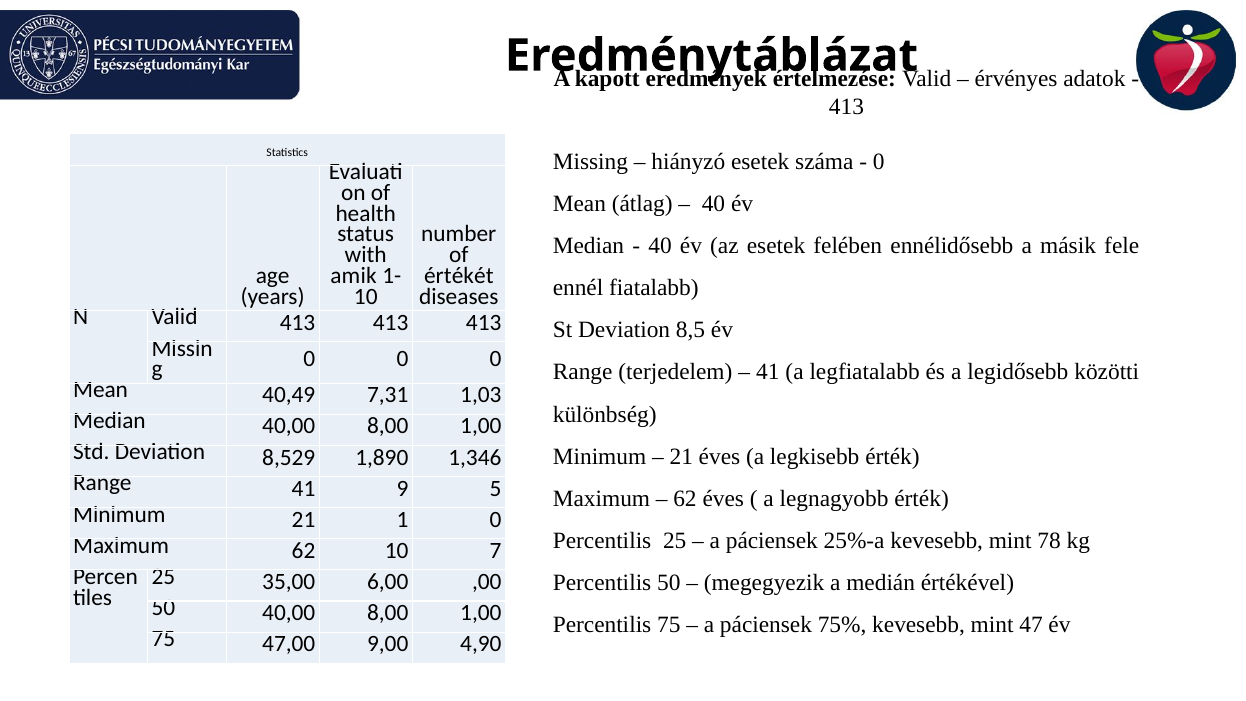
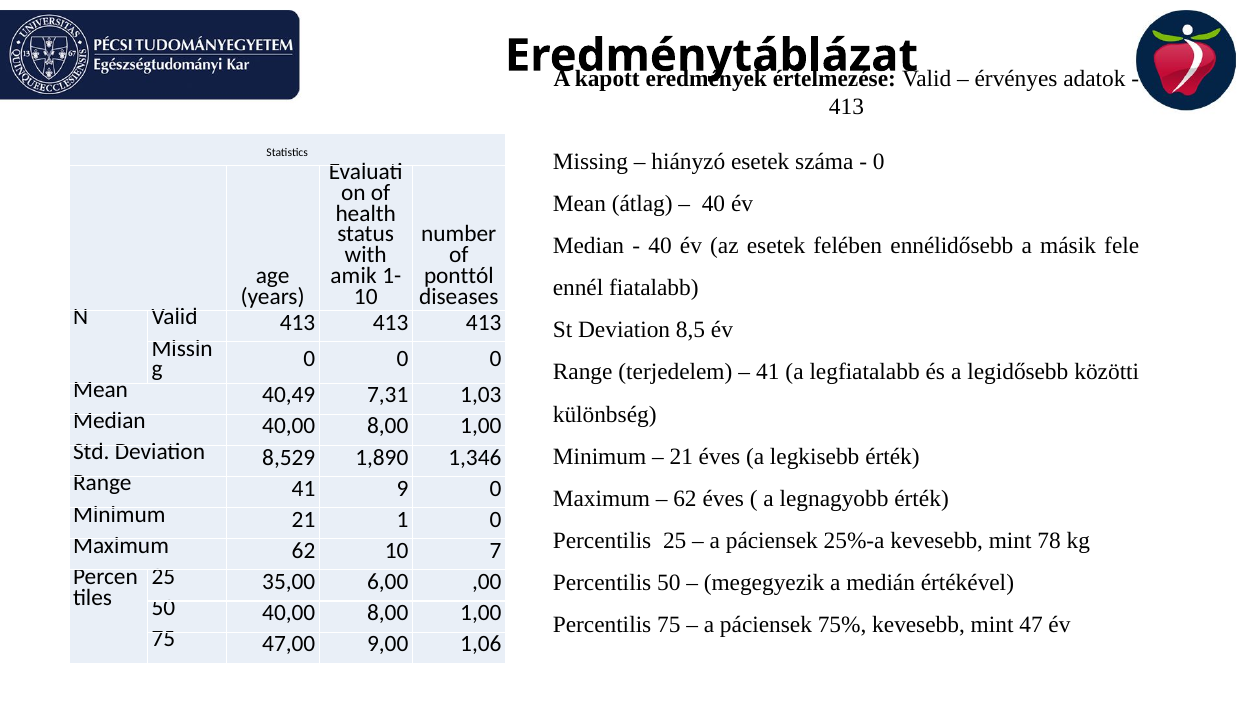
értékét: értékét -> ponttól (459, 276)
9 5: 5 -> 0 (496, 488)
4,90: 4,90 -> 1,06 (481, 644)
